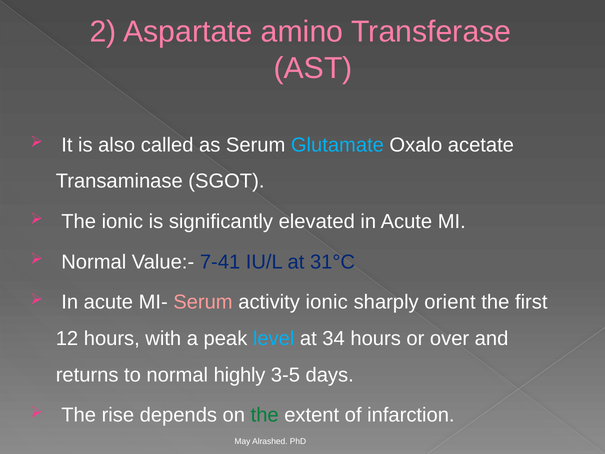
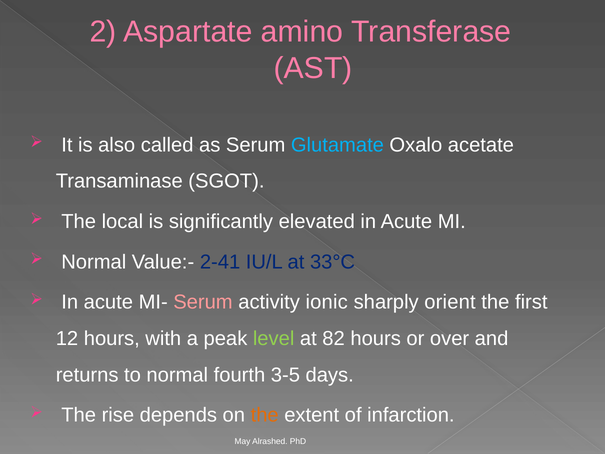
The ionic: ionic -> local (122, 221)
7-41: 7-41 -> 2-41 (220, 262)
31°C: 31°C -> 33°C (333, 262)
level colour: light blue -> light green (274, 338)
34: 34 -> 82 (334, 338)
highly: highly -> fourth (239, 375)
the colour: green -> orange (265, 415)
